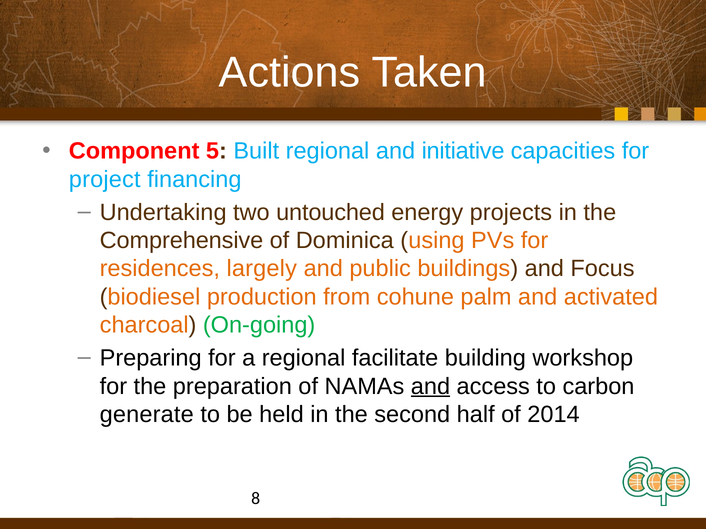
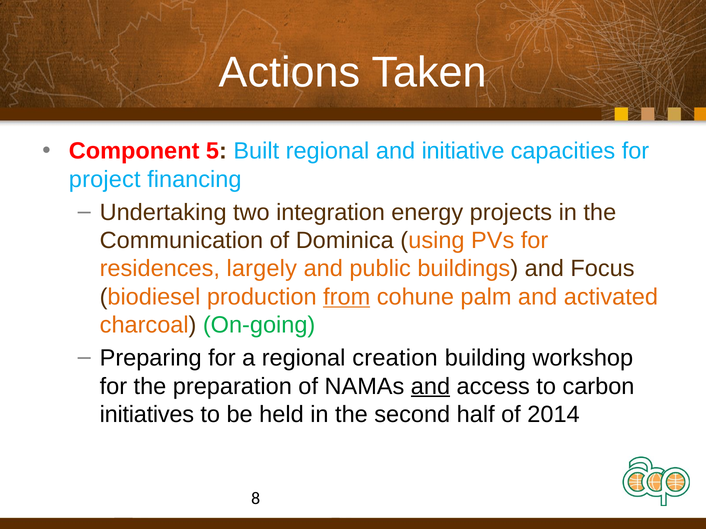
untouched: untouched -> integration (331, 212)
Comprehensive: Comprehensive -> Communication (181, 241)
from underline: none -> present (347, 297)
facilitate: facilitate -> creation (395, 358)
generate: generate -> initiatives (147, 415)
